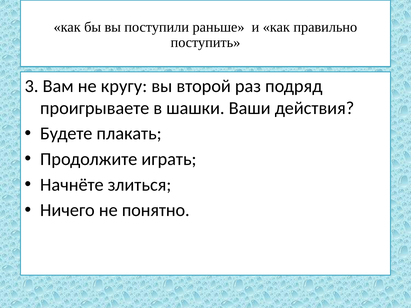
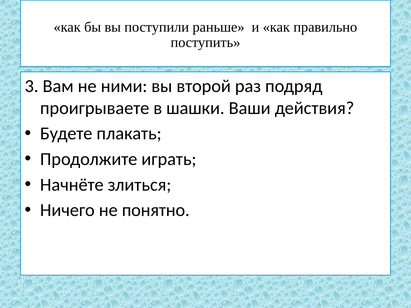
кругу: кругу -> ними (124, 86)
